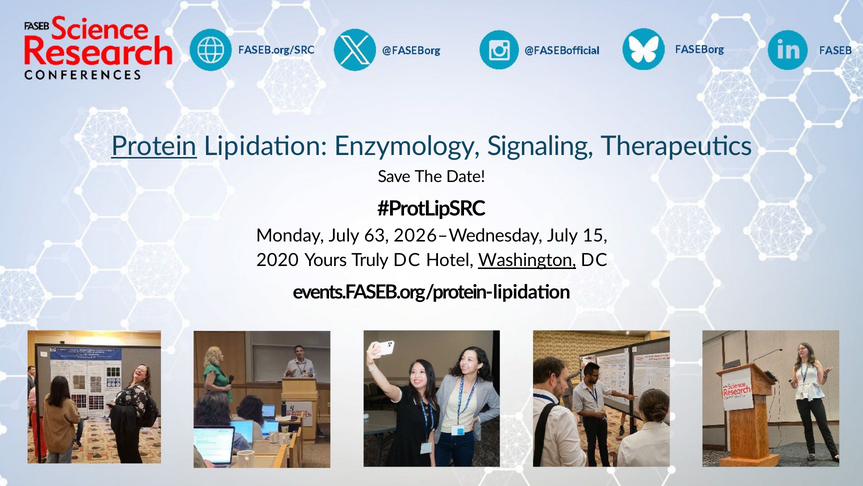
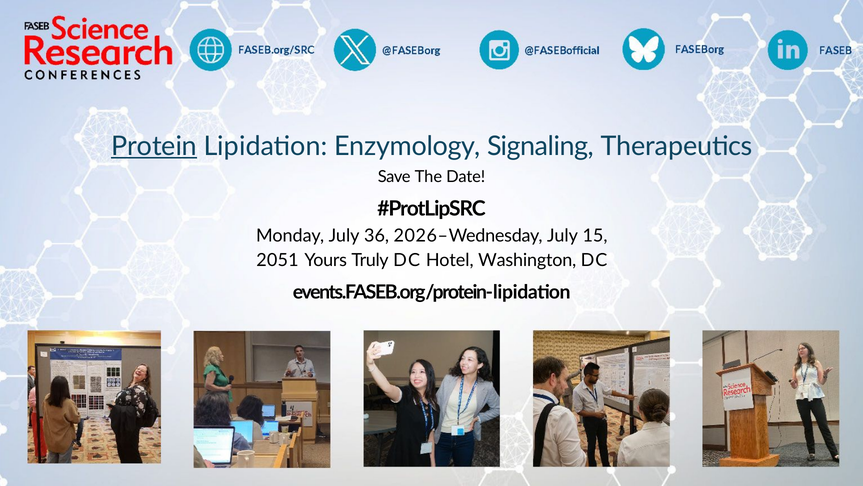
63: 63 -> 36 (377, 235)
2020: 2020 -> 2051 (277, 260)
Washington underline: present -> none (527, 260)
